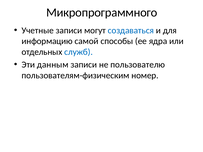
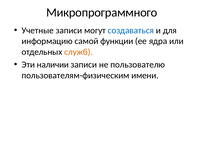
способы: способы -> функции (117, 41)
служб colour: blue -> orange (79, 52)
данным: данным -> наличии (53, 65)
номер: номер -> имени (145, 76)
